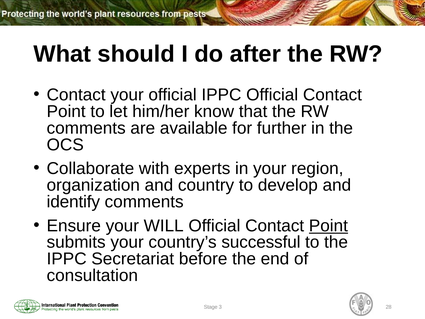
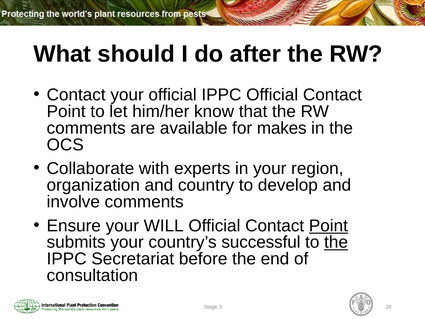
further: further -> makes (282, 128)
identify: identify -> involve (73, 202)
the underline: none -> present (336, 242)
